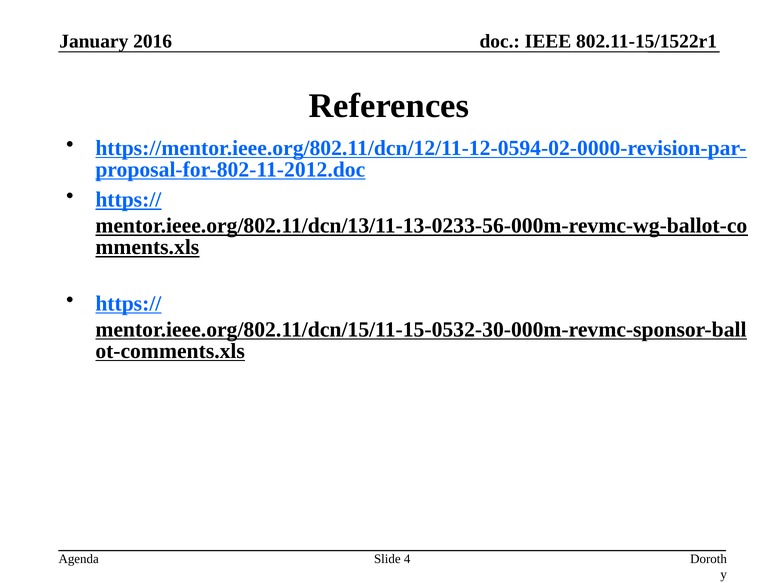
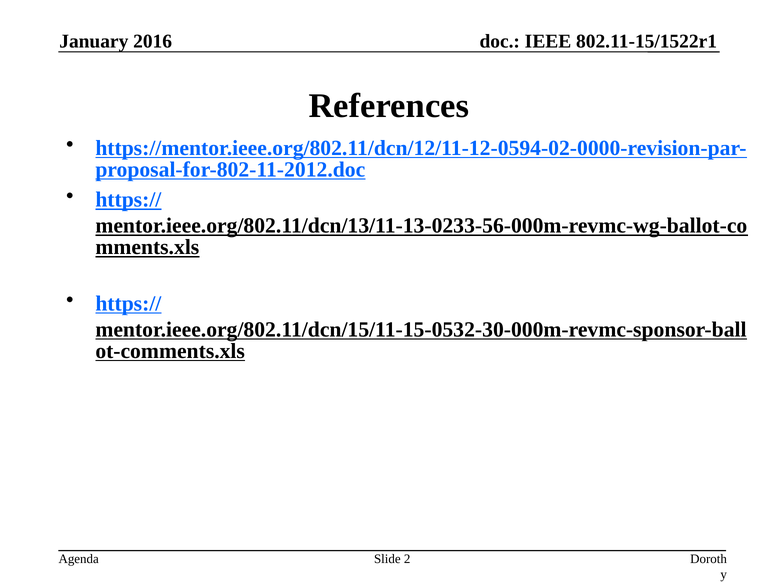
4: 4 -> 2 (407, 560)
